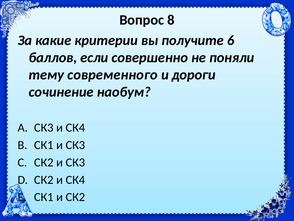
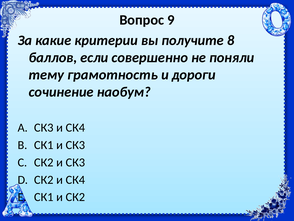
8: 8 -> 9 (171, 20)
6: 6 -> 8 (231, 40)
современного: современного -> грамотность (113, 75)
